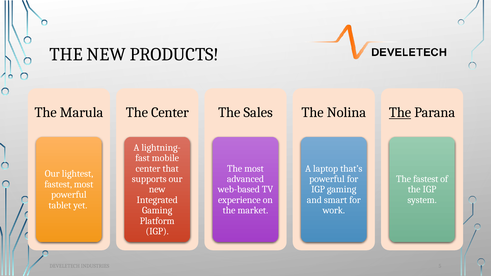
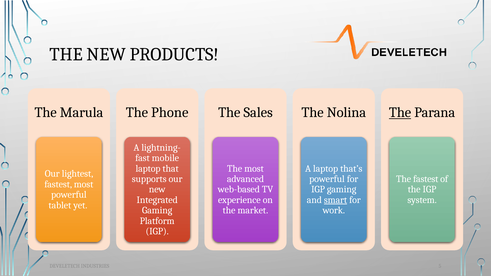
The Center: Center -> Phone (170, 113)
center: center -> laptop (148, 169)
smart underline: none -> present (336, 200)
